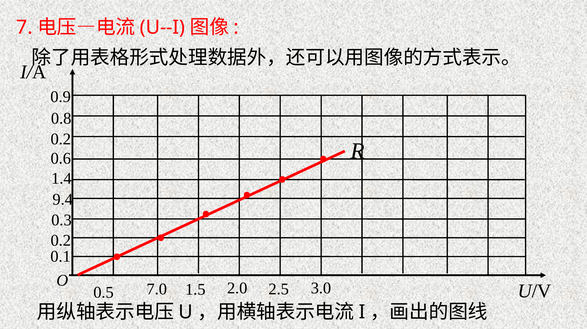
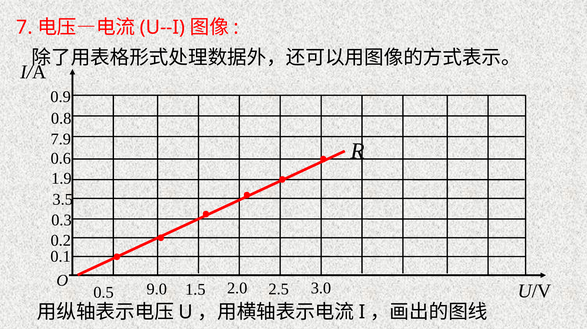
0.2: 0.2 -> 7.9 (61, 139)
1.4: 1.4 -> 1.9 (61, 179)
9.4: 9.4 -> 3.5 (63, 200)
7.0: 7.0 -> 9.0 (157, 289)
